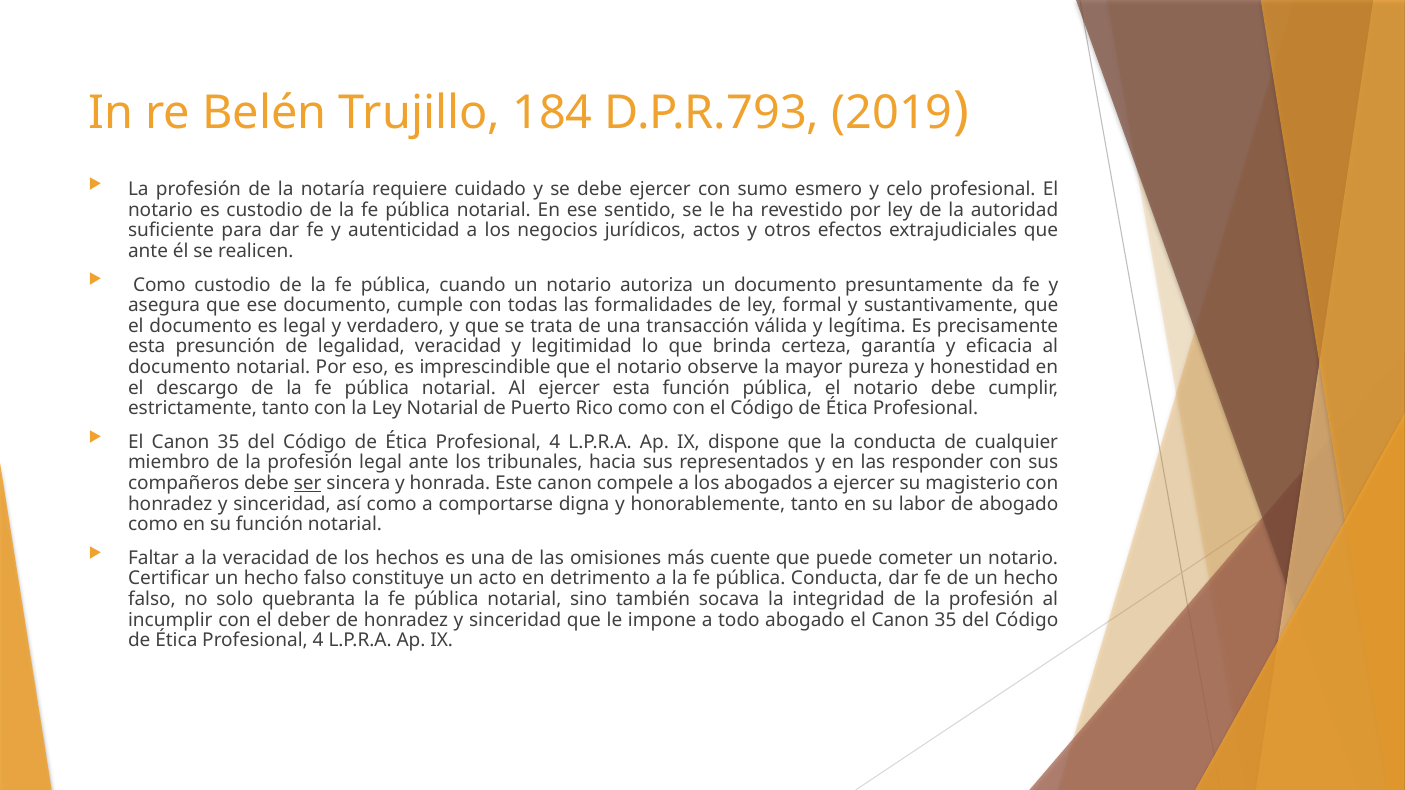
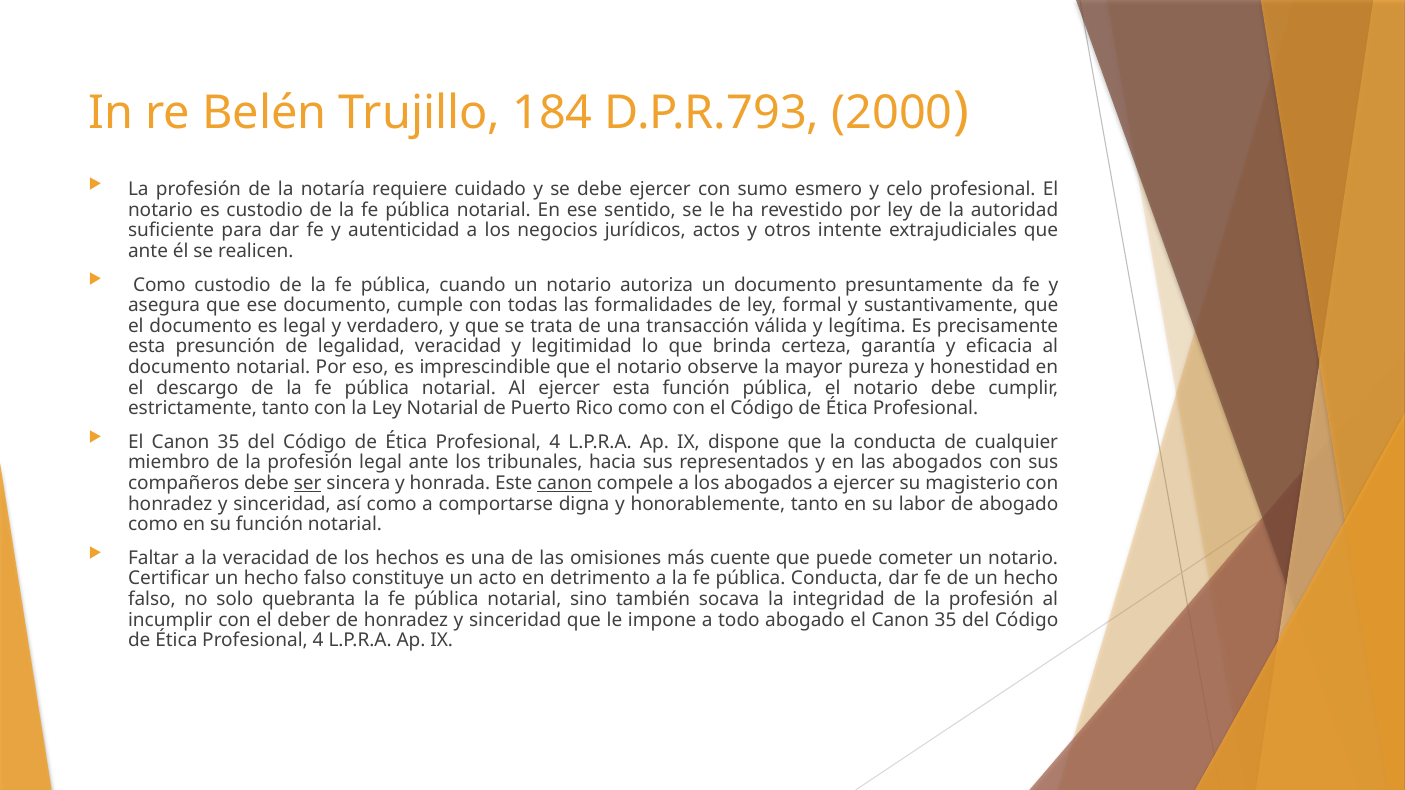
2019: 2019 -> 2000 (892, 113)
efectos: efectos -> intente (850, 231)
las responder: responder -> abogados (937, 463)
canon underline: none -> present (565, 483)
